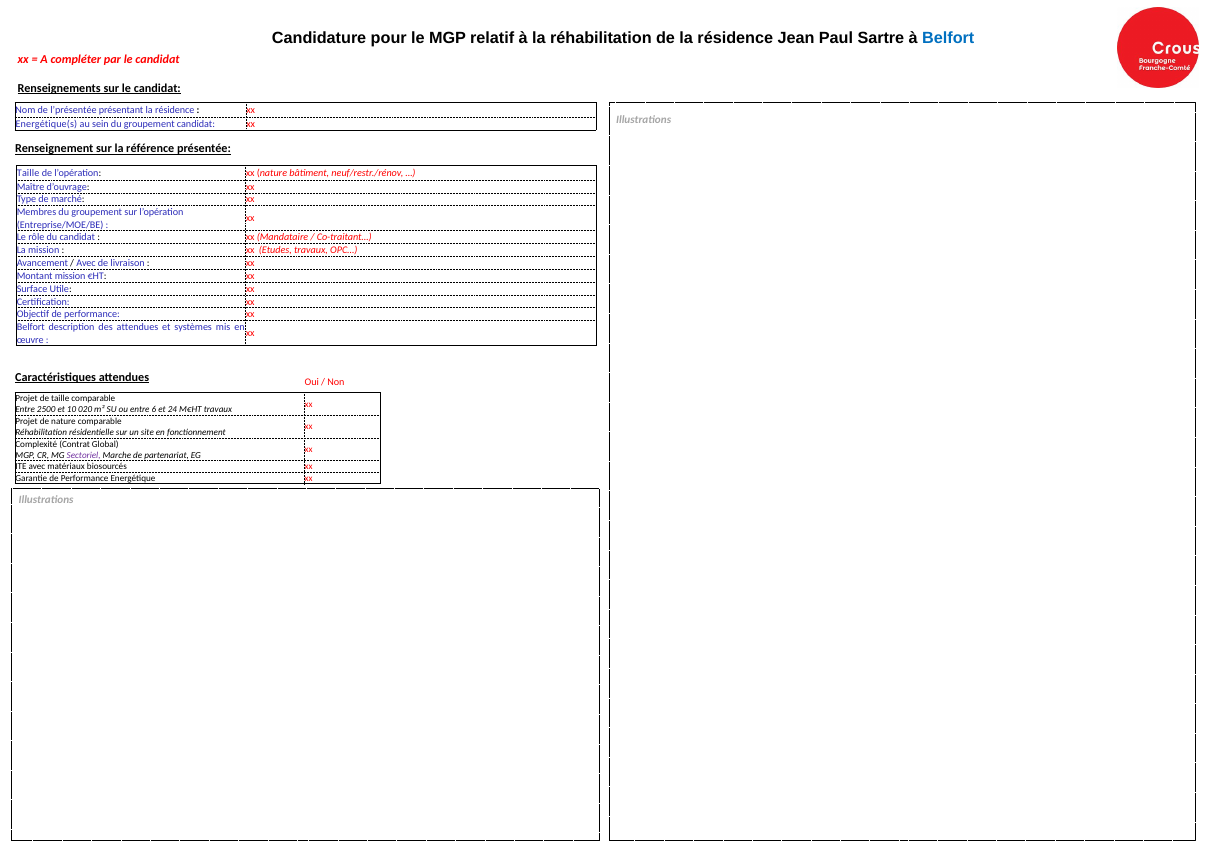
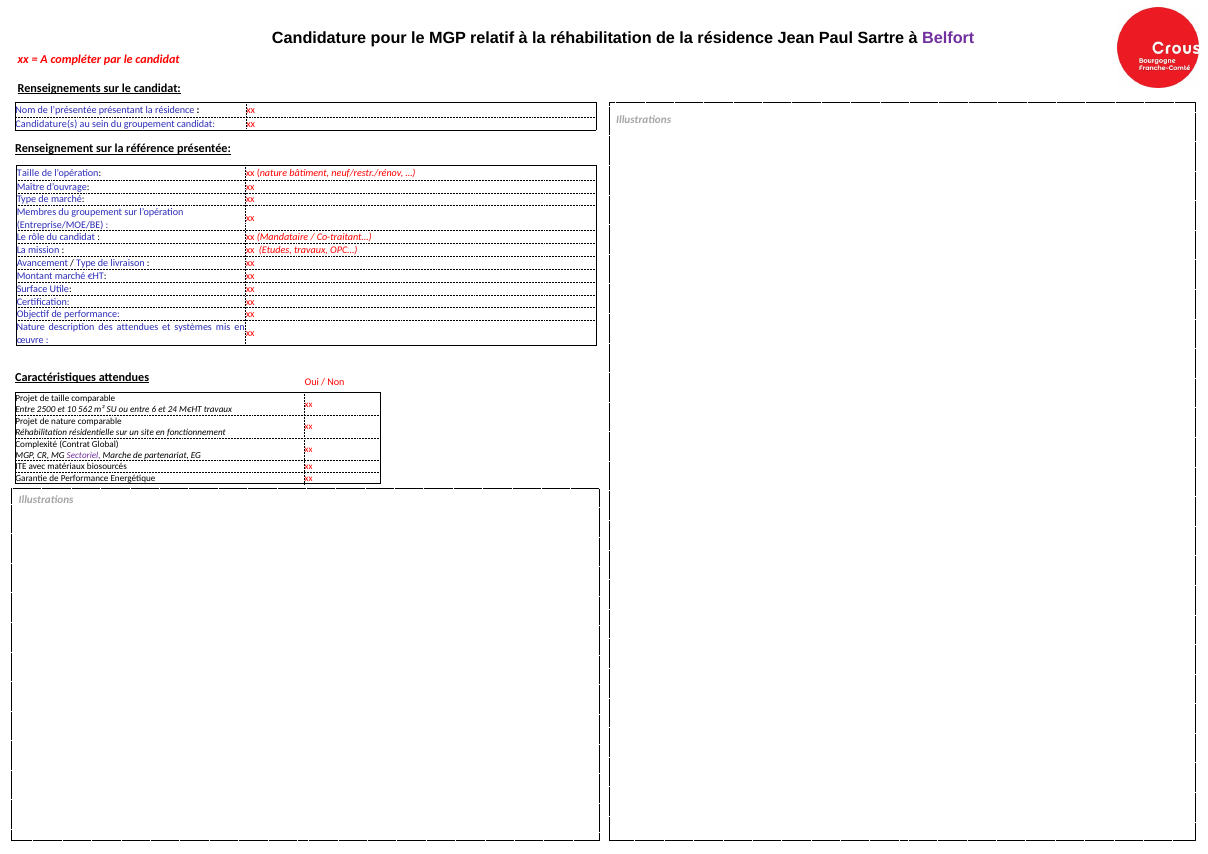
Belfort colour: blue -> purple (948, 38)
Energétique(s: Energétique(s -> Candidature(s (46, 124)
Avec: Avec -> Type (86, 263)
Montant mission: mission -> marché (70, 276)
Belfort: Belfort -> Nature (31, 327)
020: 020 -> 562 (85, 410)
